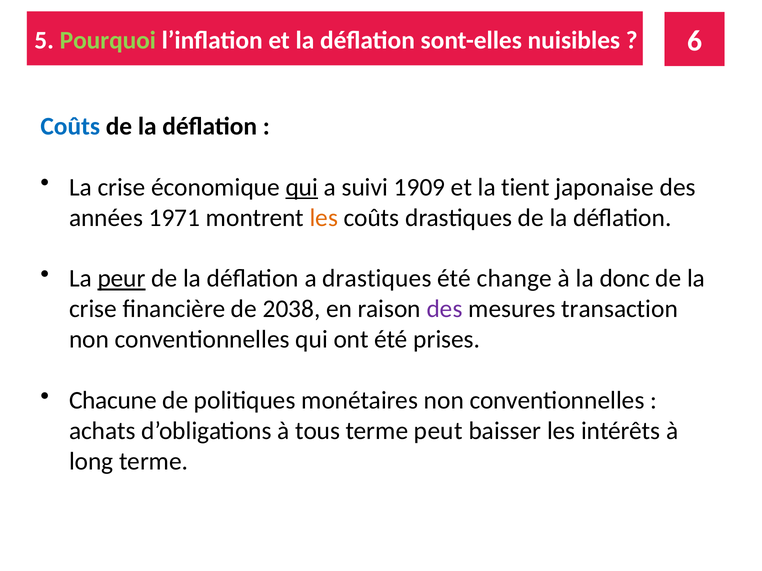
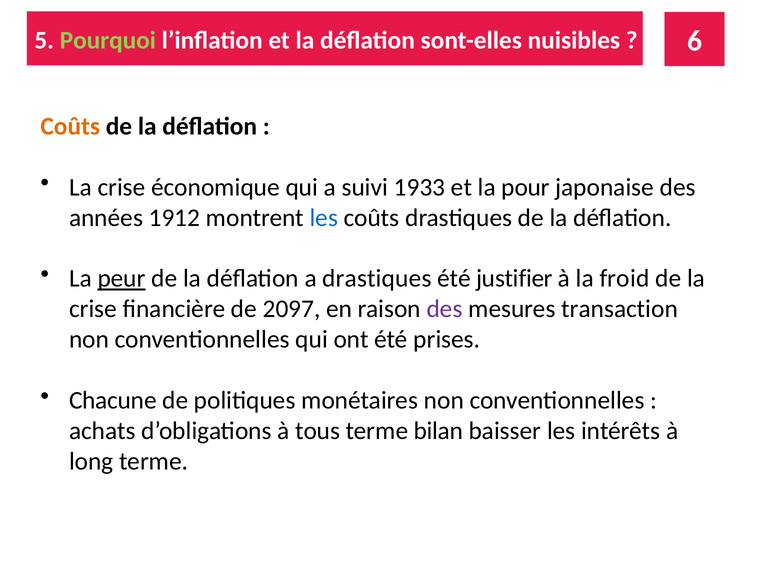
Coûts colour: blue -> orange (70, 126)
qui underline: present -> none (302, 187)
1909: 1909 -> 1933 (420, 187)
tient: tient -> pour (526, 187)
1971: 1971 -> 1912 (174, 218)
les colour: orange -> blue (324, 218)
change: change -> justifier (514, 279)
donc: donc -> froid (624, 279)
2038: 2038 -> 2097 (292, 309)
peut: peut -> bilan (439, 431)
